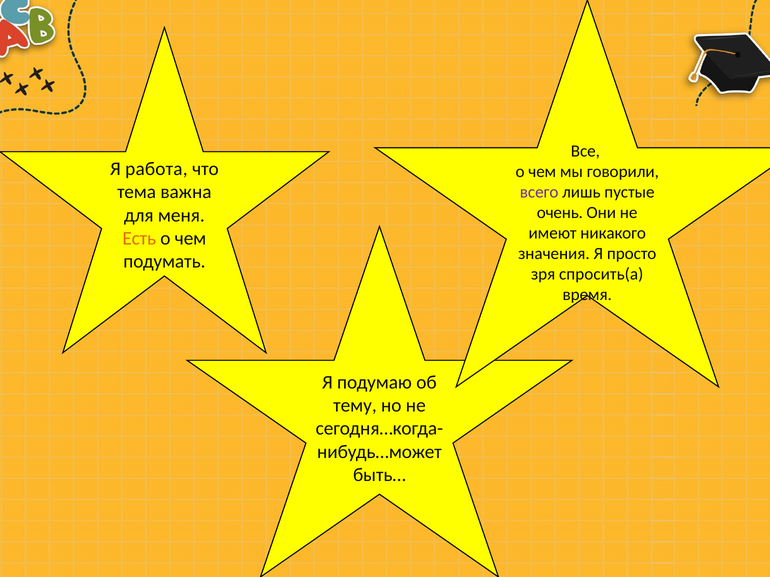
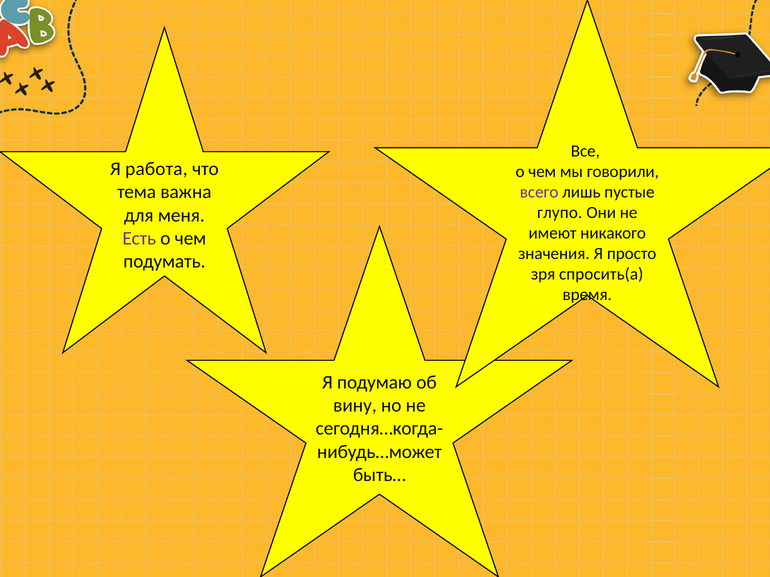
очень: очень -> глупо (560, 213)
Есть colour: orange -> purple (139, 238)
тему: тему -> вину (355, 406)
